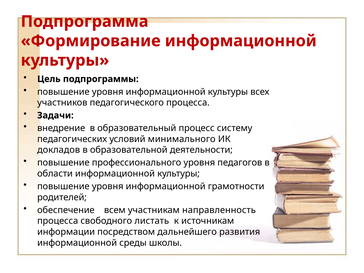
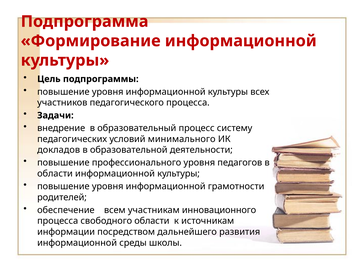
направленность: направленность -> инновационного (219, 210)
свободного листать: листать -> области (152, 221)
